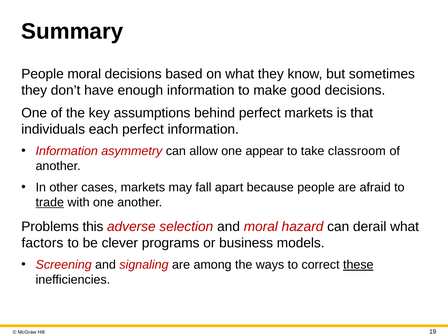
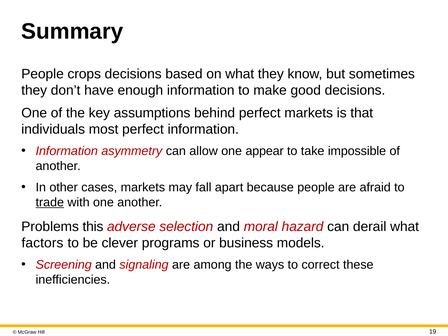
People moral: moral -> crops (84, 74)
each: each -> most (104, 129)
classroom: classroom -> impossible (357, 151)
these underline: present -> none (358, 265)
